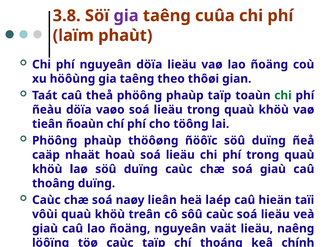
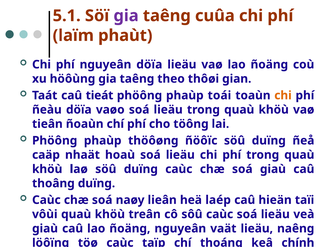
3.8: 3.8 -> 5.1 (67, 16)
theå: theå -> tieát (100, 95)
phaùp taïp: taïp -> toái (219, 95)
chi colour: green -> orange (283, 95)
